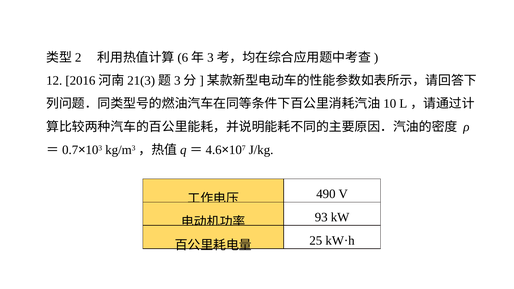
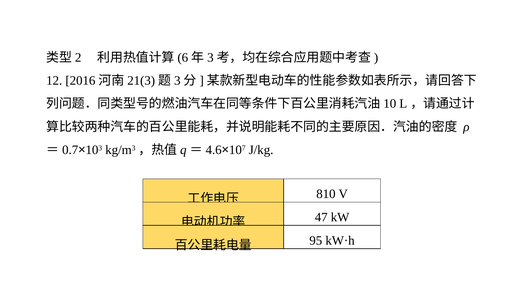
490: 490 -> 810 (326, 194)
93: 93 -> 47 (321, 217)
25: 25 -> 95 (316, 241)
